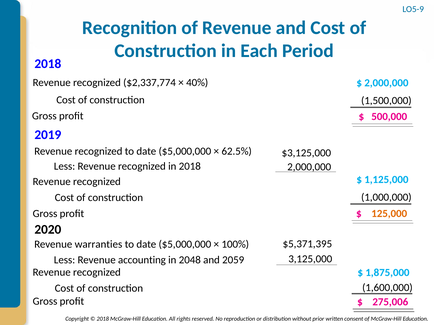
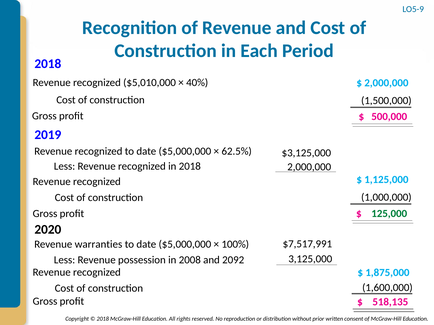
$2,337,774: $2,337,774 -> $5,010,000 (150, 83)
125,000 colour: orange -> green (389, 214)
$5,371,395: $5,371,395 -> $7,517,991 (307, 244)
accounting: accounting -> possession (142, 260)
2048: 2048 -> 2008 (190, 260)
2059: 2059 -> 2092 (233, 260)
275,006: 275,006 -> 518,135 (390, 302)
